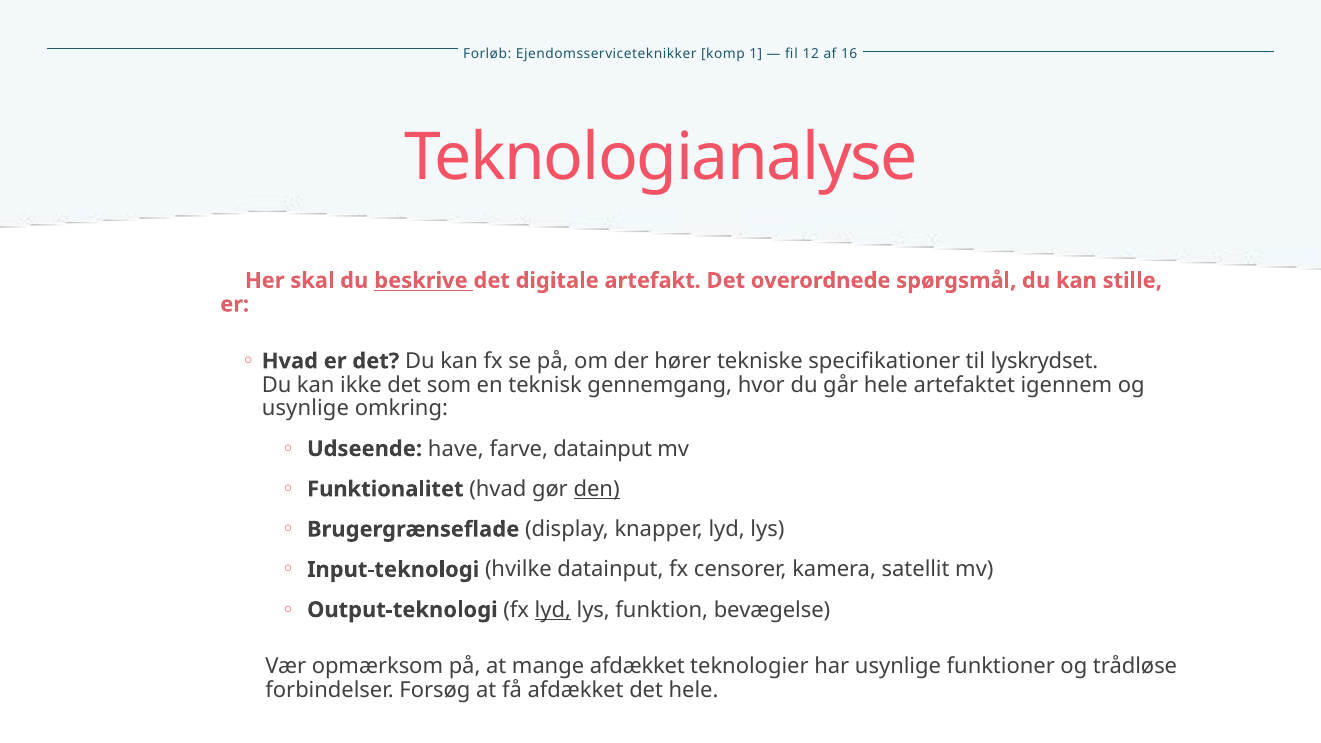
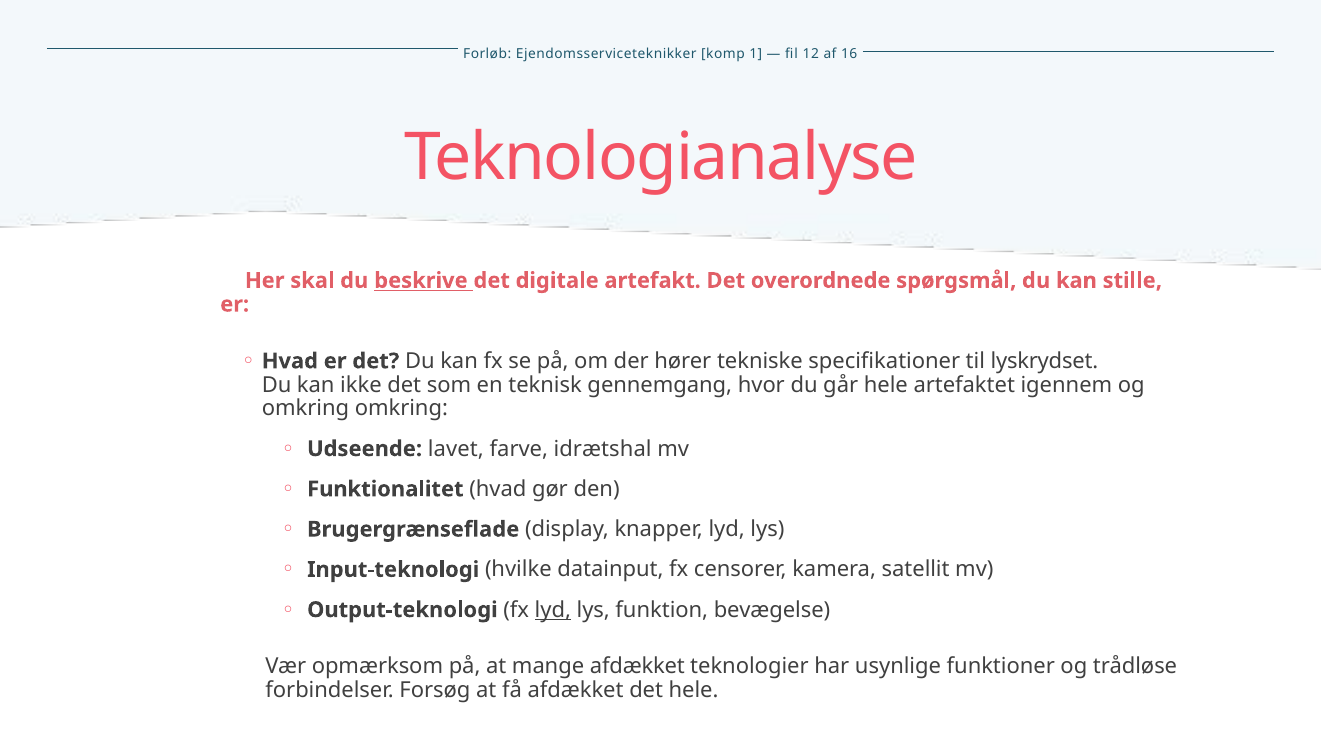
usynlige: usynlige -> omkring (305, 409)
have: have -> lavet (456, 449)
farve datainput: datainput -> idrætshal (603, 449)
den underline: present -> none (597, 489)
